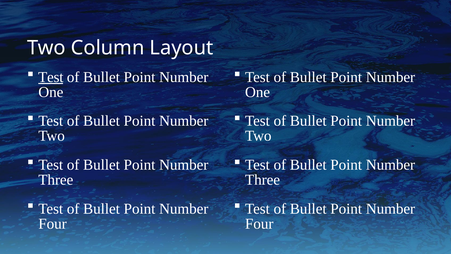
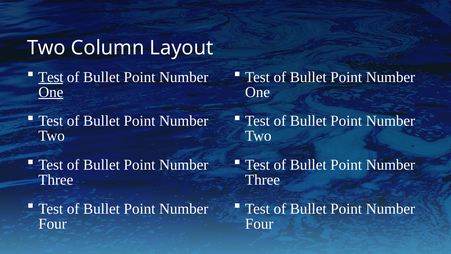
One underline: none -> present (51, 92)
